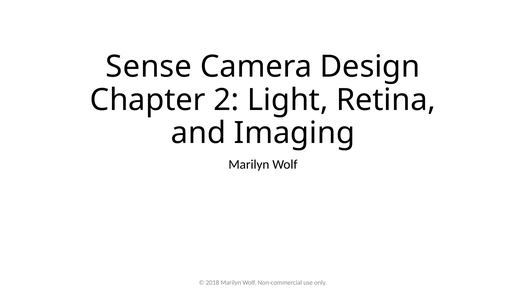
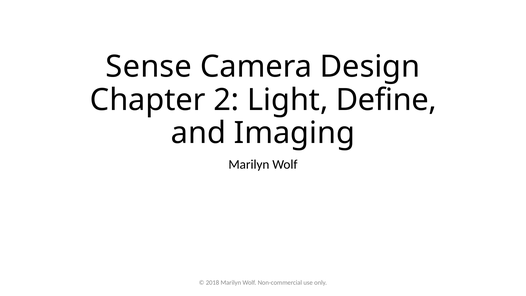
Retina: Retina -> Define (386, 100)
